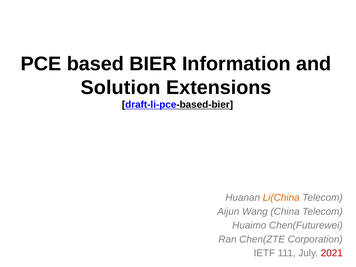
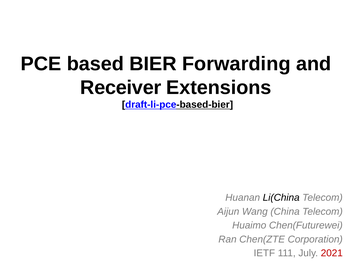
Information: Information -> Forwarding (236, 64)
Solution: Solution -> Receiver (121, 88)
Li(China colour: orange -> black (281, 198)
